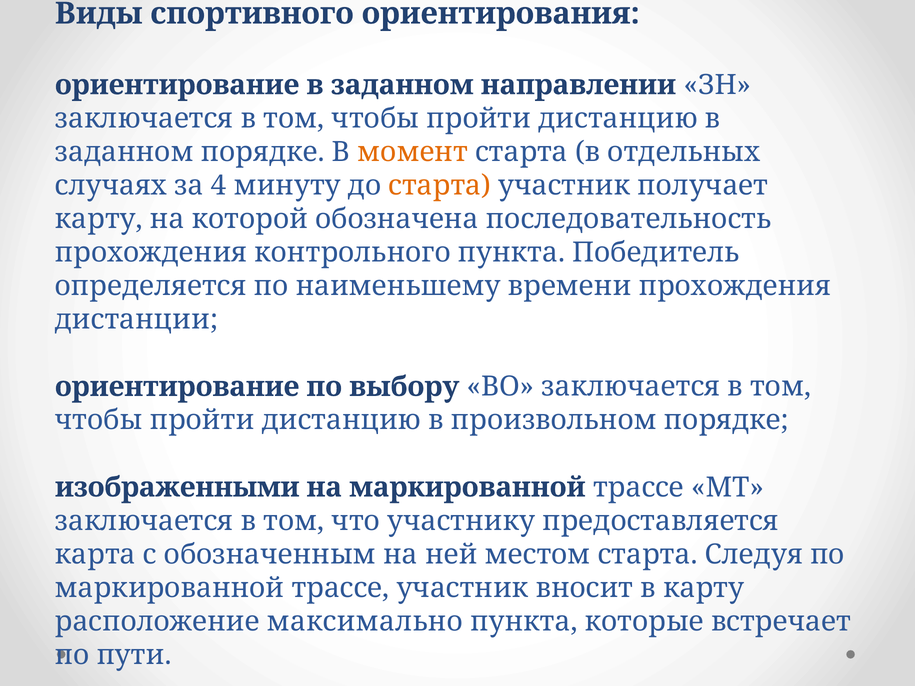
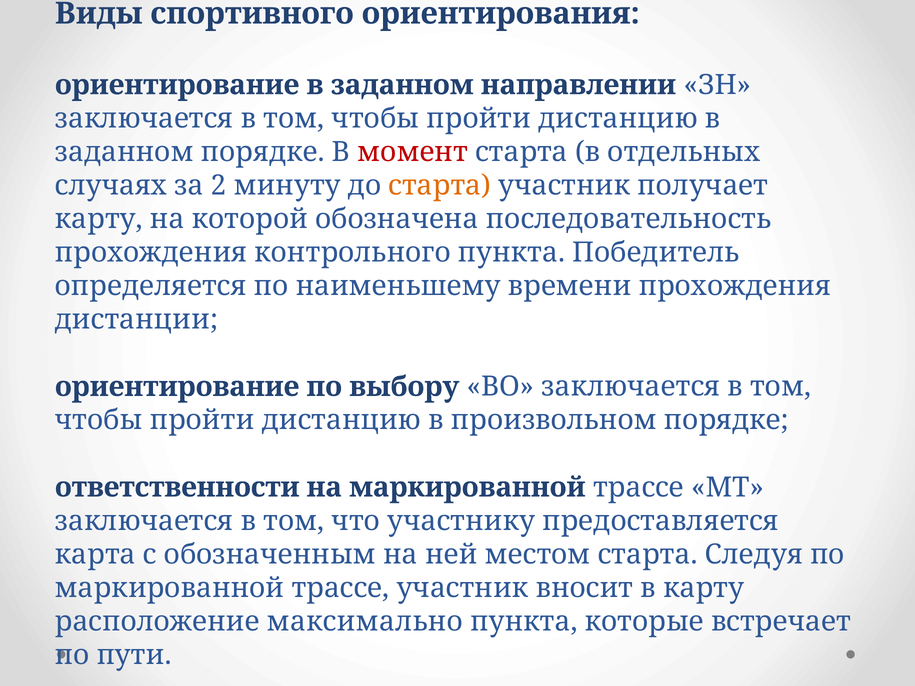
момент colour: orange -> red (413, 152)
4: 4 -> 2 (218, 186)
изображенными: изображенными -> ответственности (177, 487)
